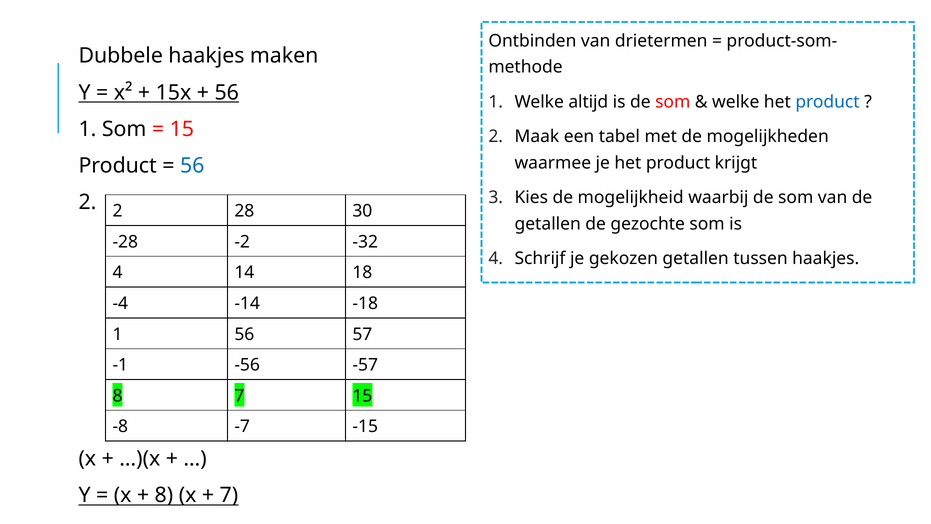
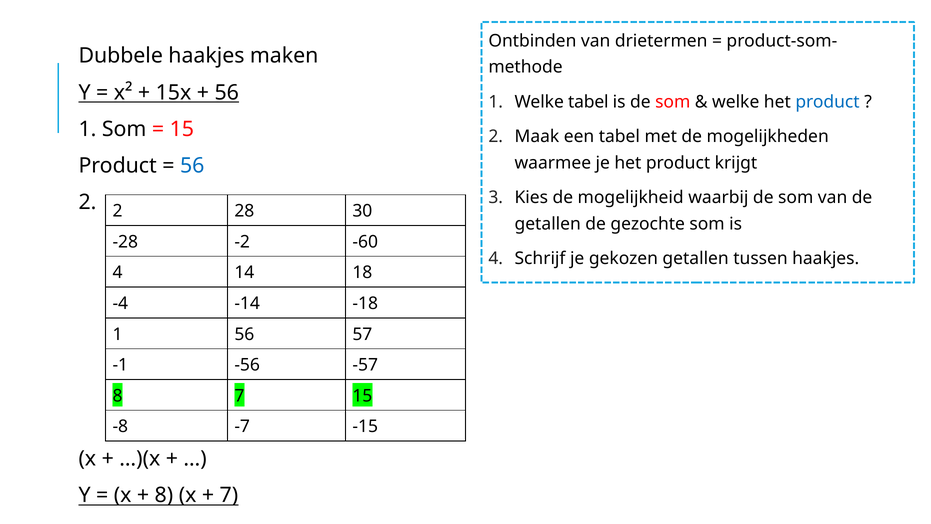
Welke altijd: altijd -> tabel (588, 102)
-32: -32 -> -60 (365, 242)
